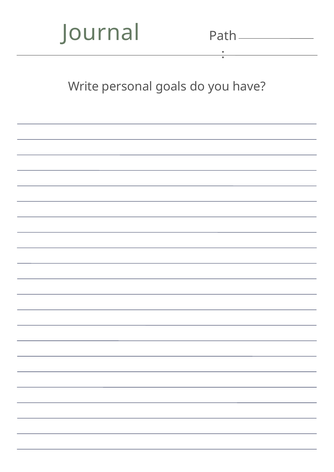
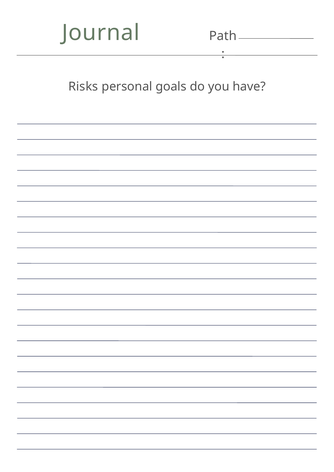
Write: Write -> Risks (83, 87)
